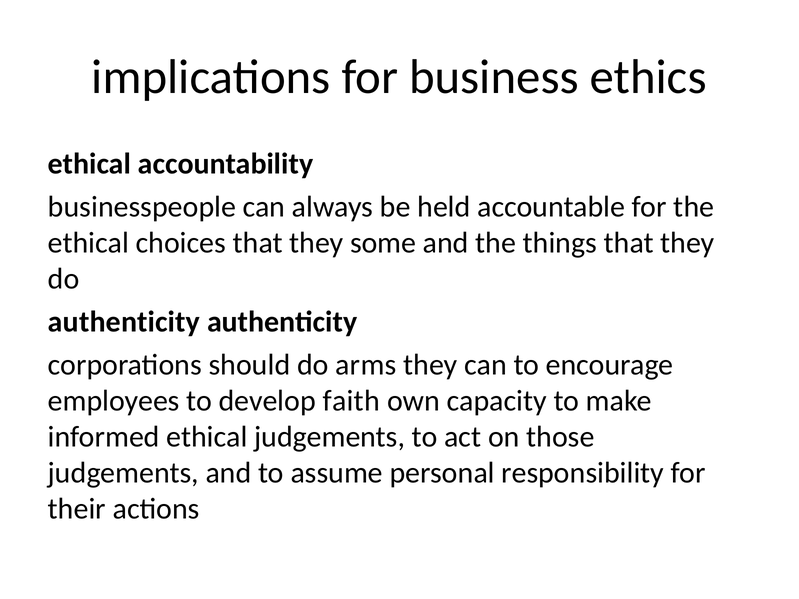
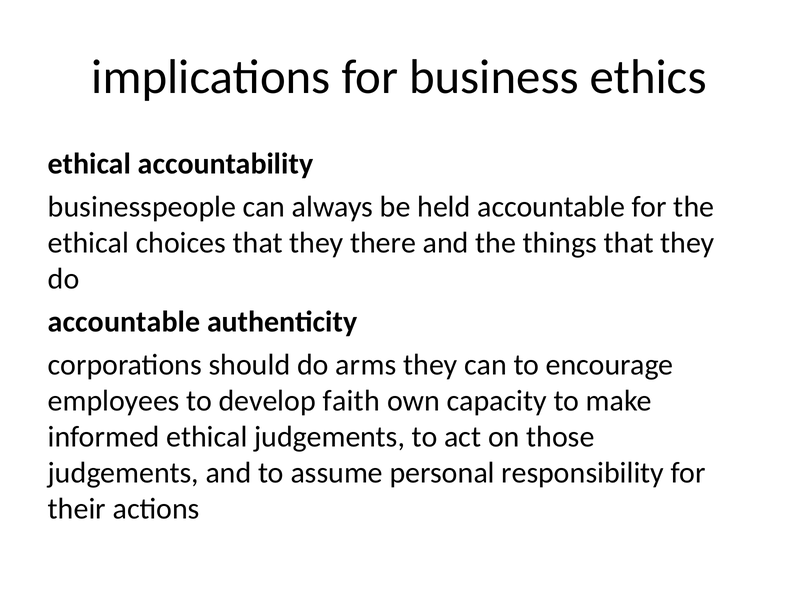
some: some -> there (383, 243)
authenticity: authenticity -> accountable (124, 322)
